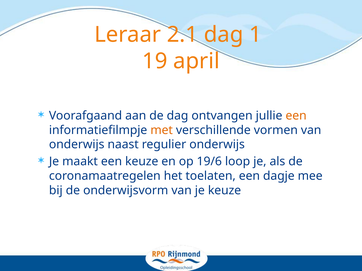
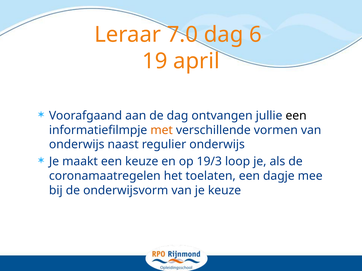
2.1: 2.1 -> 7.0 (182, 35)
1: 1 -> 6 (255, 35)
een colour: orange -> black (296, 116)
19/6: 19/6 -> 19/3 (209, 162)
